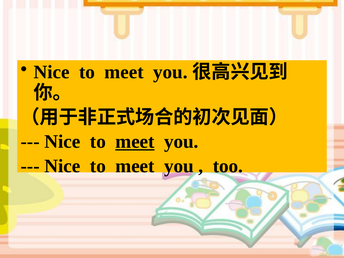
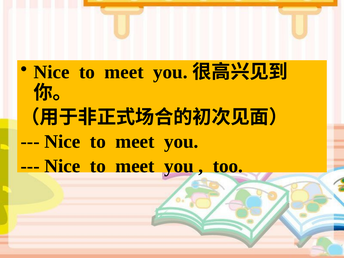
meet underline: present -> none (135, 142)
